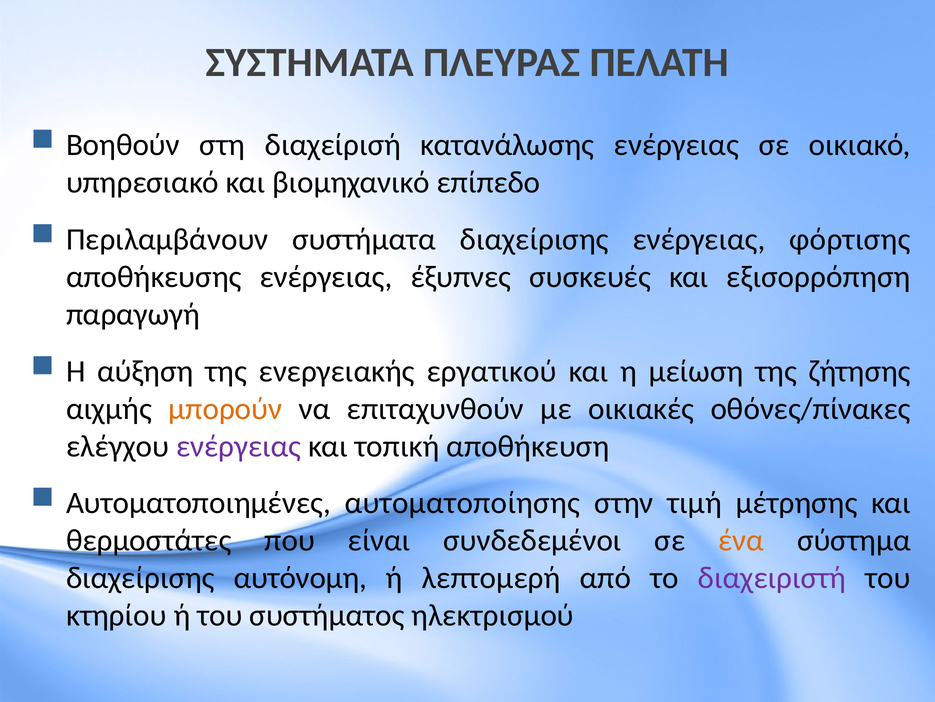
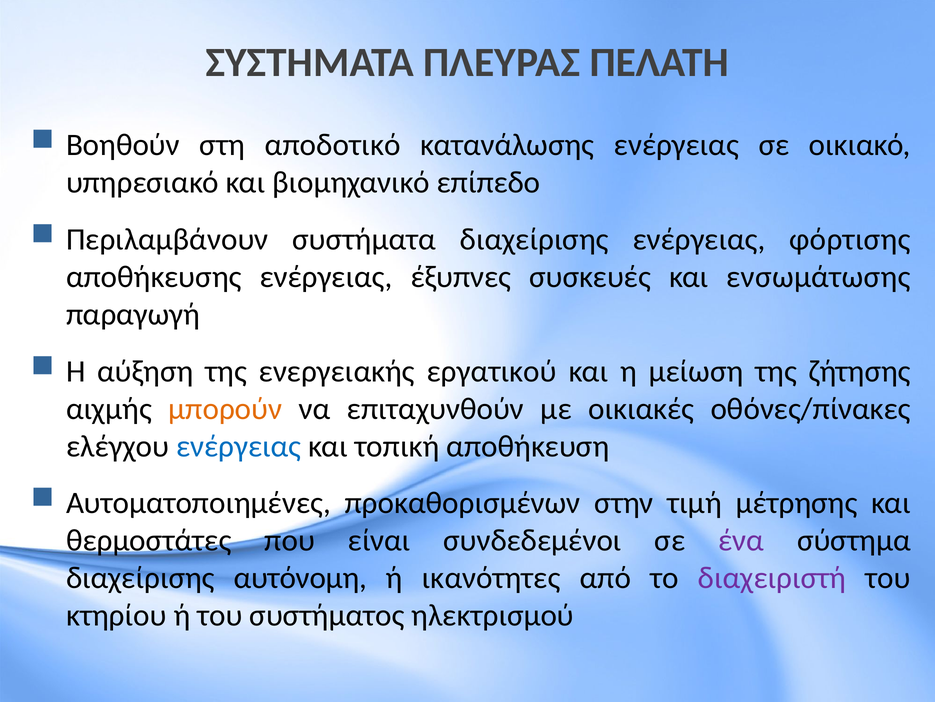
διαχείρισή: διαχείρισή -> αποδοτικό (333, 145)
εξισορρόπηση: εξισορρόπηση -> ενσωμάτωσης (818, 277)
ενέργειας colour: purple -> blue (239, 446)
αυτοματοποίησης: αυτοματοποίησης -> προκαθορισμένων (463, 503)
ένα colour: orange -> purple (741, 540)
λεπτομερή: λεπτομερή -> ικανότητες (491, 577)
